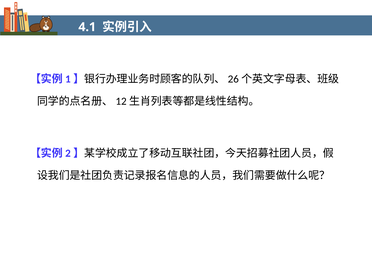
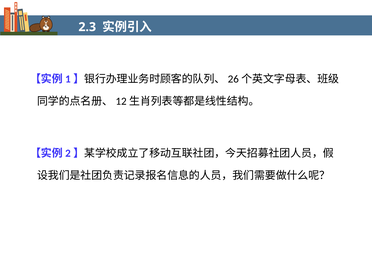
4.1: 4.1 -> 2.3 (87, 27)
